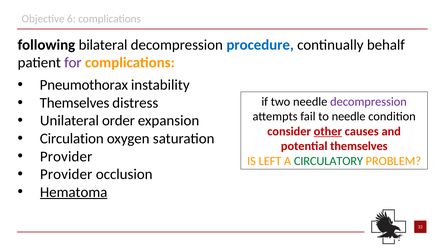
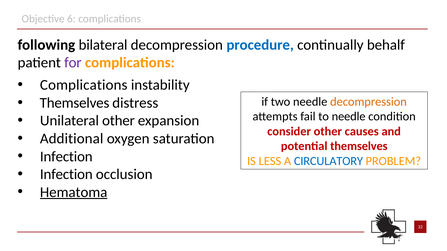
Pneumothorax: Pneumothorax -> Complications (84, 85)
decompression colour: purple -> orange (368, 102)
Unilateral order: order -> other (118, 121)
other underline: present -> none (328, 132)
Circulation: Circulation -> Additional (72, 139)
Provider: Provider -> Infection (66, 157)
LEFT: LEFT -> LESS (270, 161)
CIRCULATORY colour: green -> blue (328, 161)
Provider: Provider -> Infection (66, 175)
